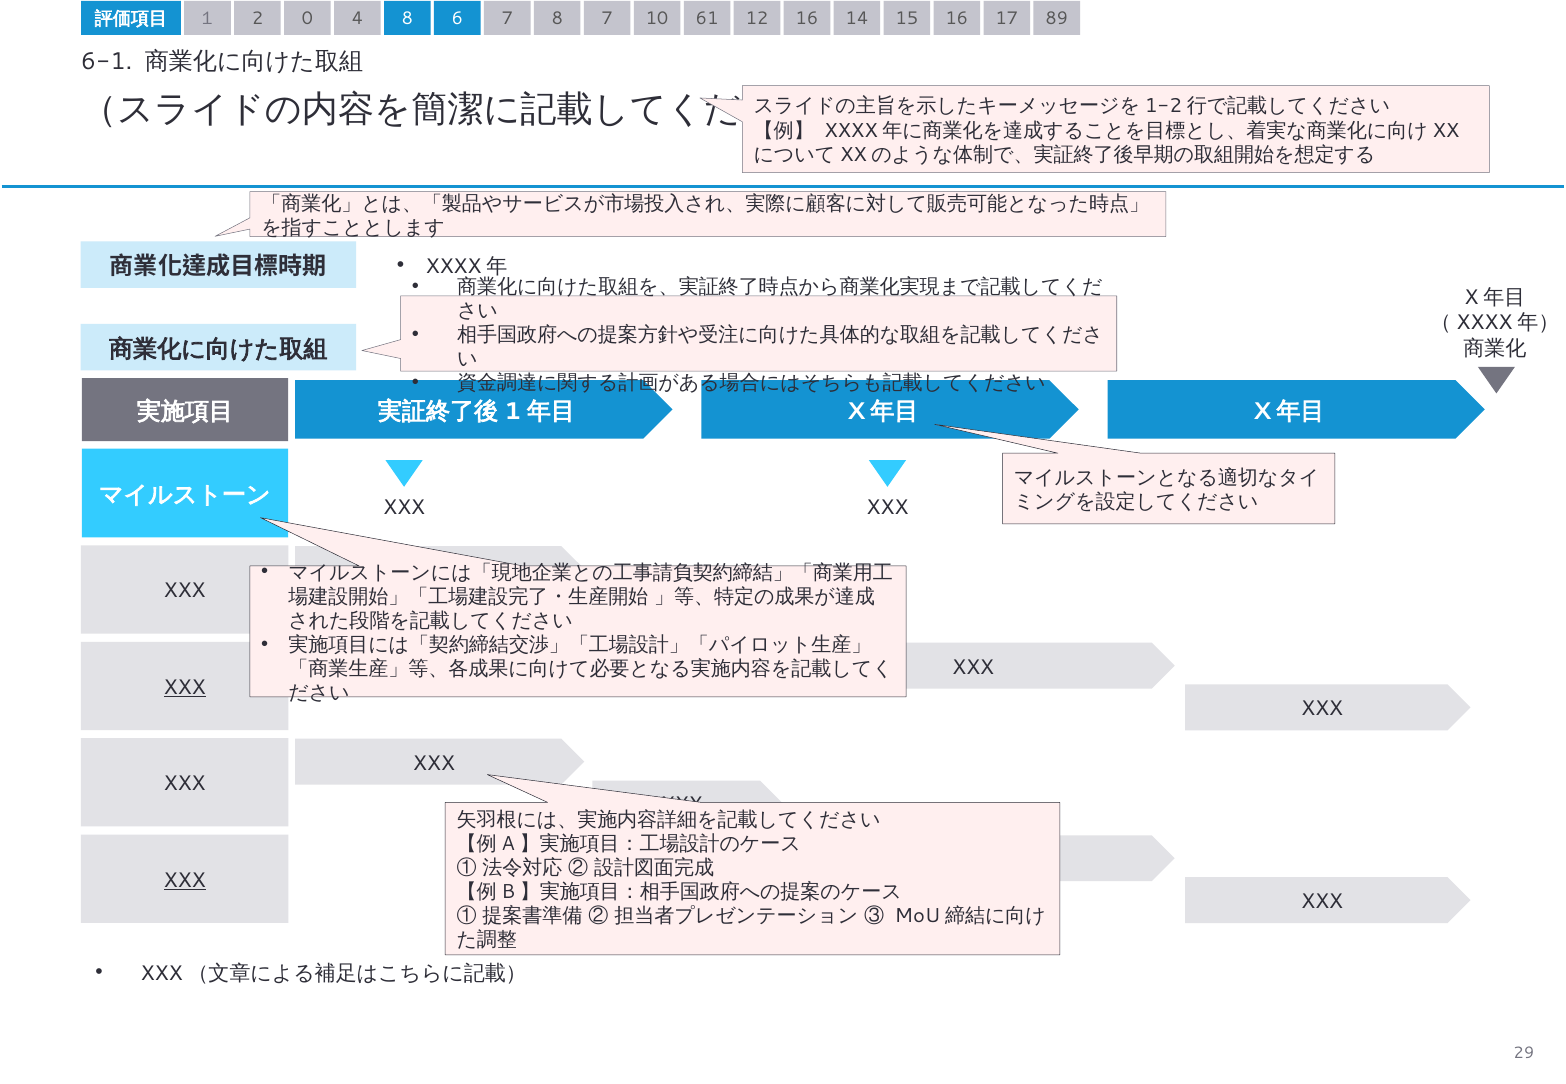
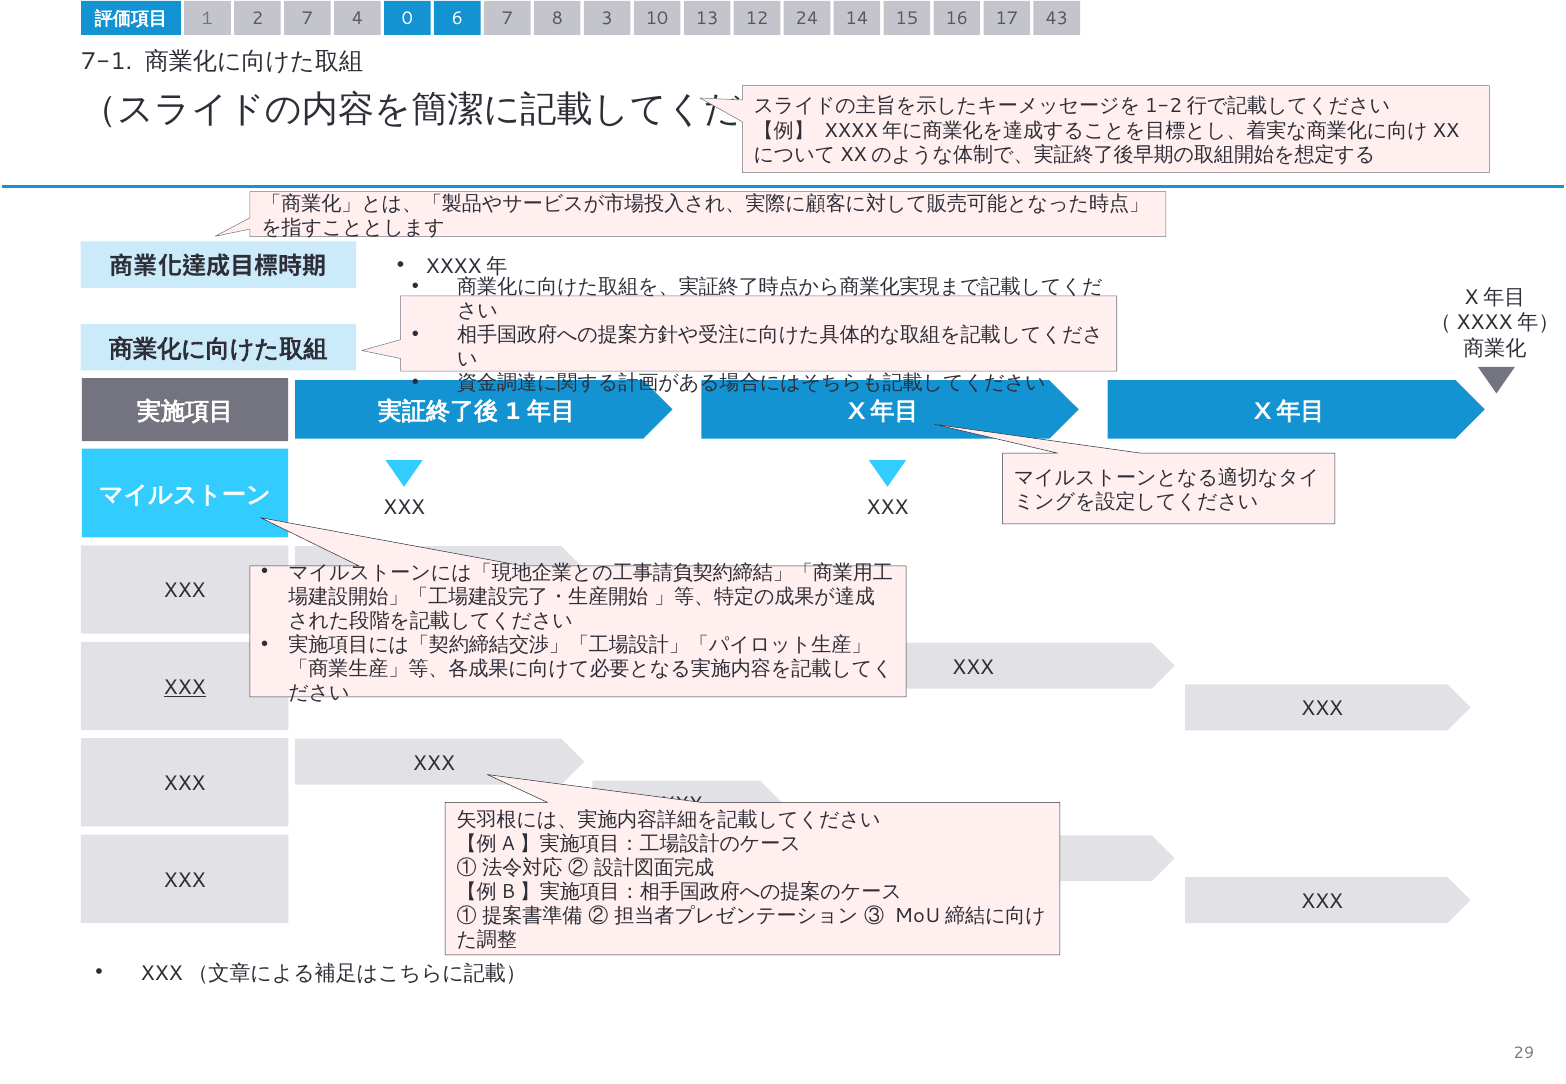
2 0: 0 -> 7 (307, 18)
4 8: 8 -> 0 (407, 18)
8 7: 7 -> 3 (607, 18)
61: 61 -> 13 (707, 18)
12 16: 16 -> 24 (807, 18)
89: 89 -> 43 (1057, 18)
6-1: 6-1 -> 7-1 (107, 62)
XXX underline: present -> none (185, 880)
